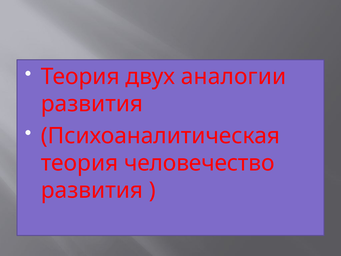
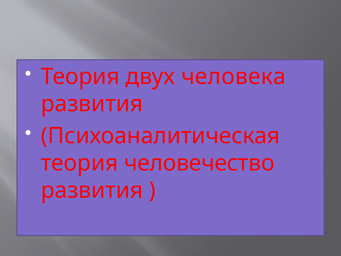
аналогии: аналогии -> человека (234, 77)
